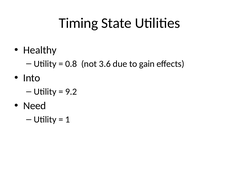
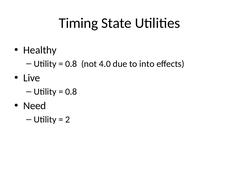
3.6: 3.6 -> 4.0 (105, 64)
gain: gain -> into (147, 64)
Into: Into -> Live (32, 78)
9.2: 9.2 -> 0.8 (71, 92)
1: 1 -> 2 (68, 120)
